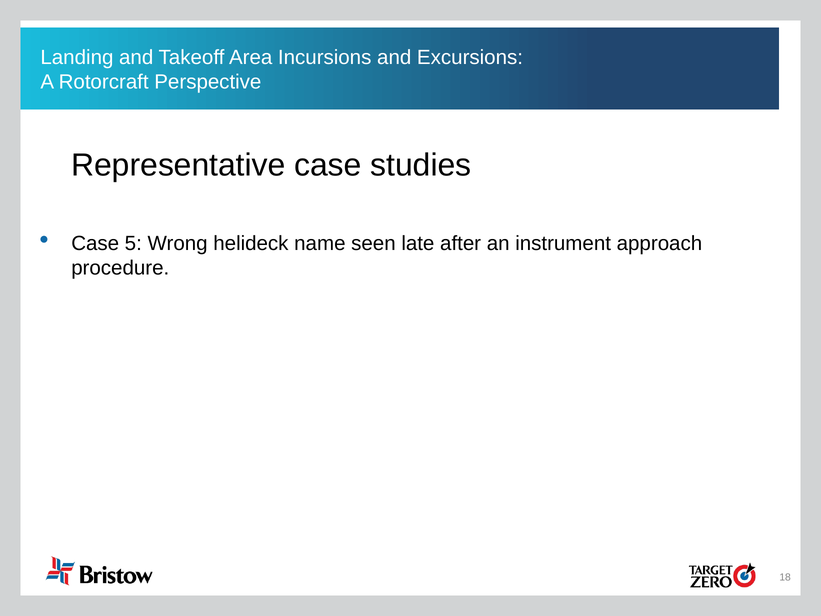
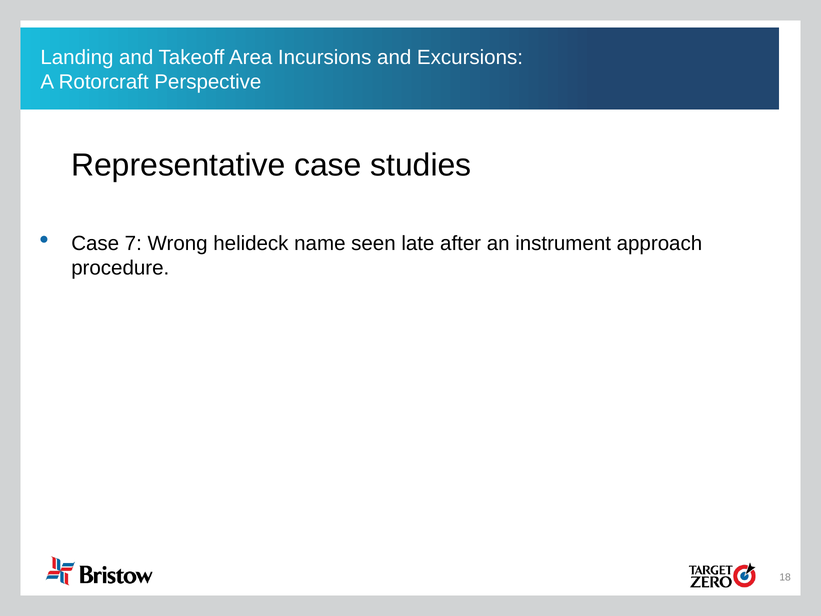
5: 5 -> 7 (133, 243)
